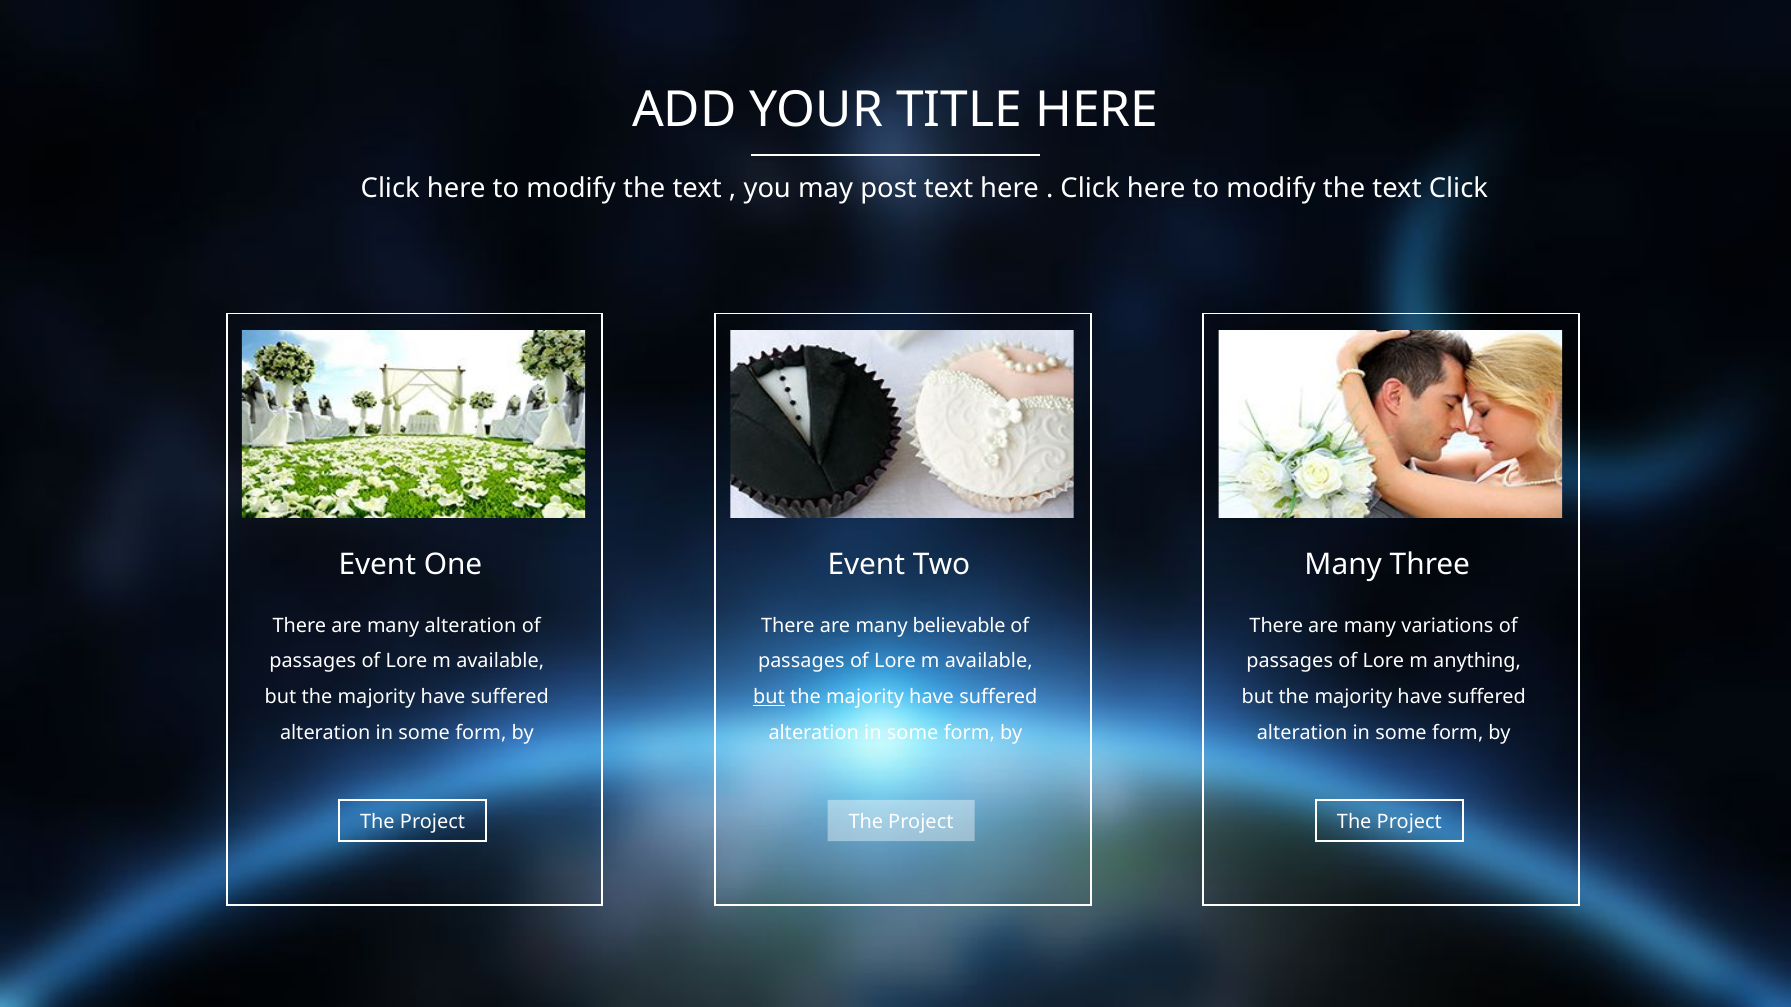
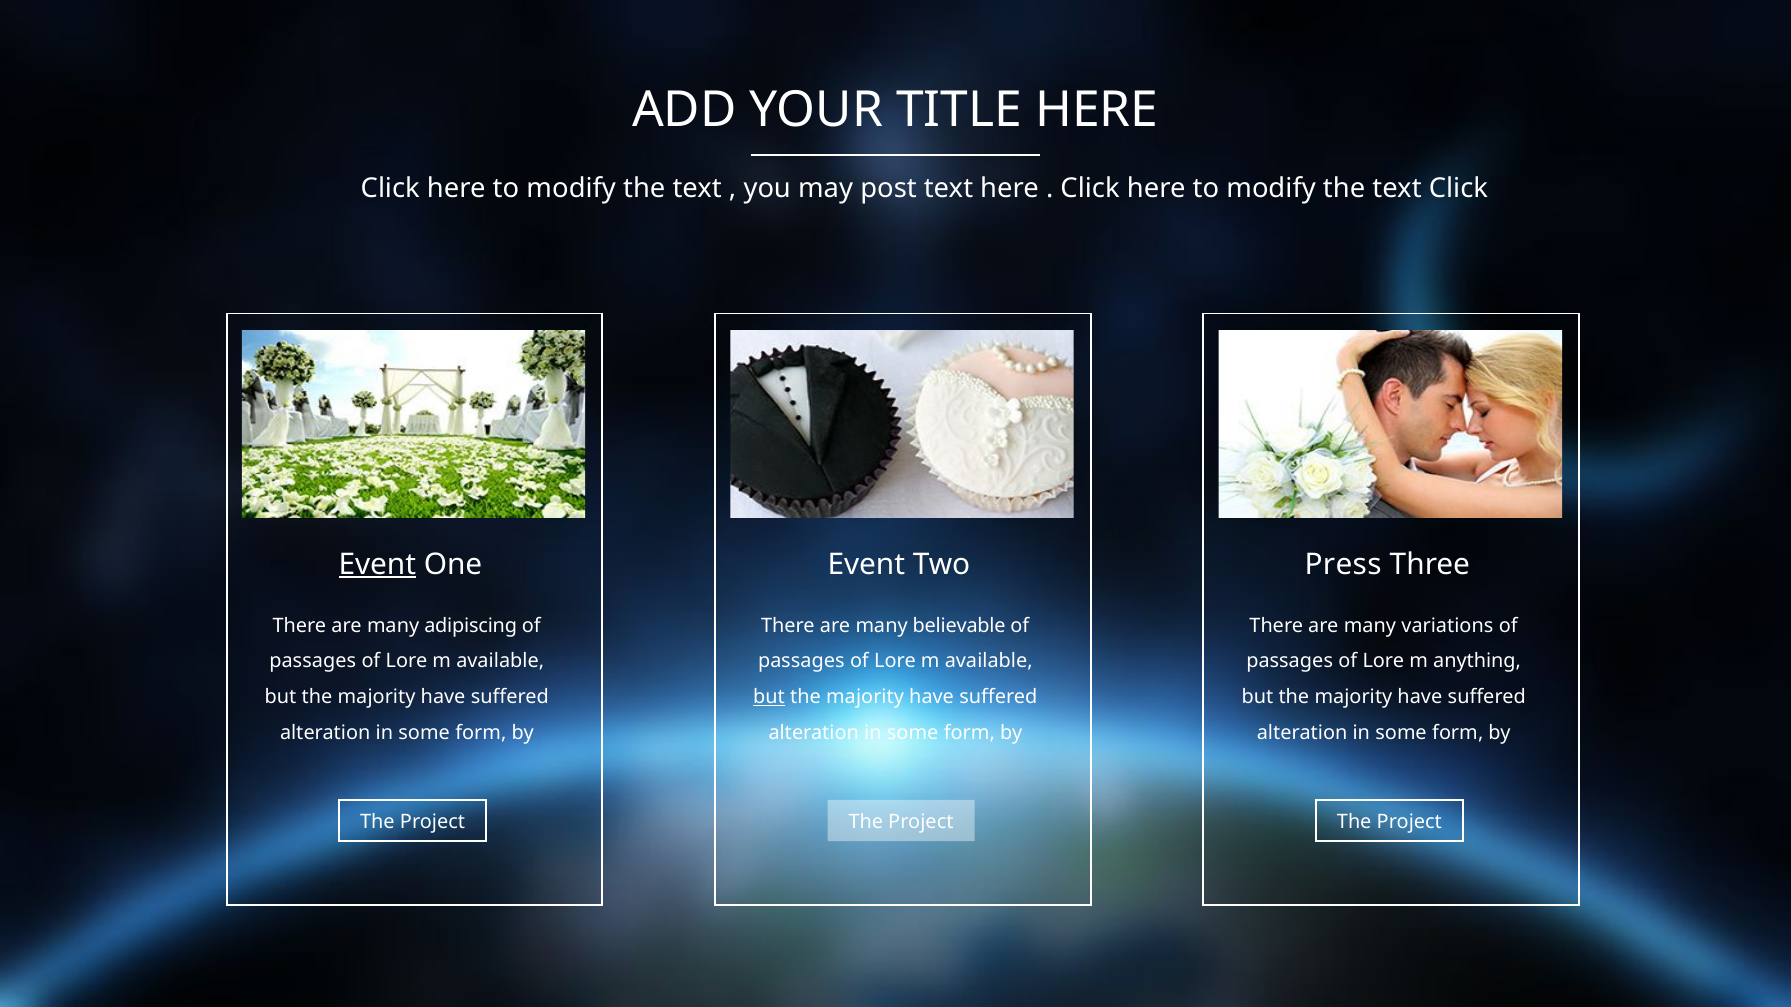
Event underline: none -> present (377, 564)
Many: Many -> Press (1343, 564)
many alteration: alteration -> adipiscing (471, 626)
